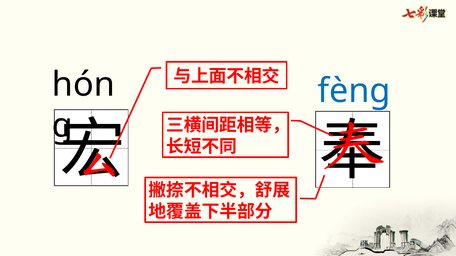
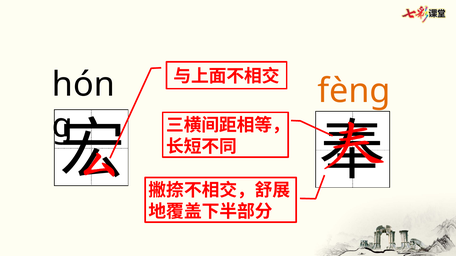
fènɡ colour: blue -> orange (354, 91)
